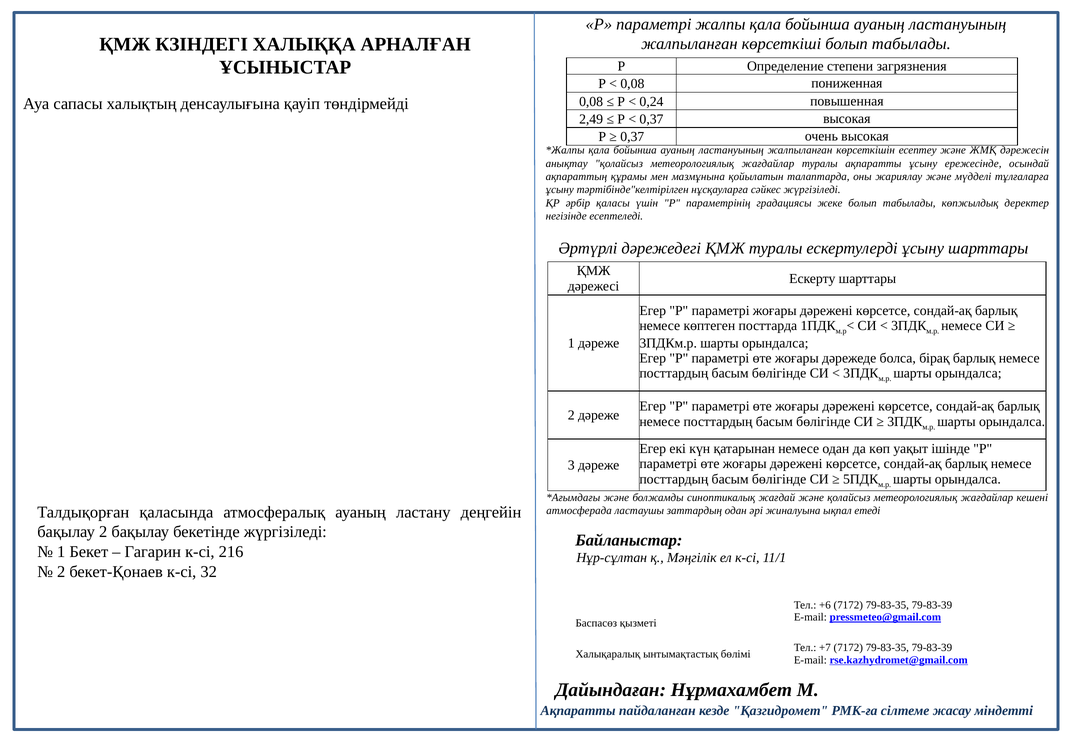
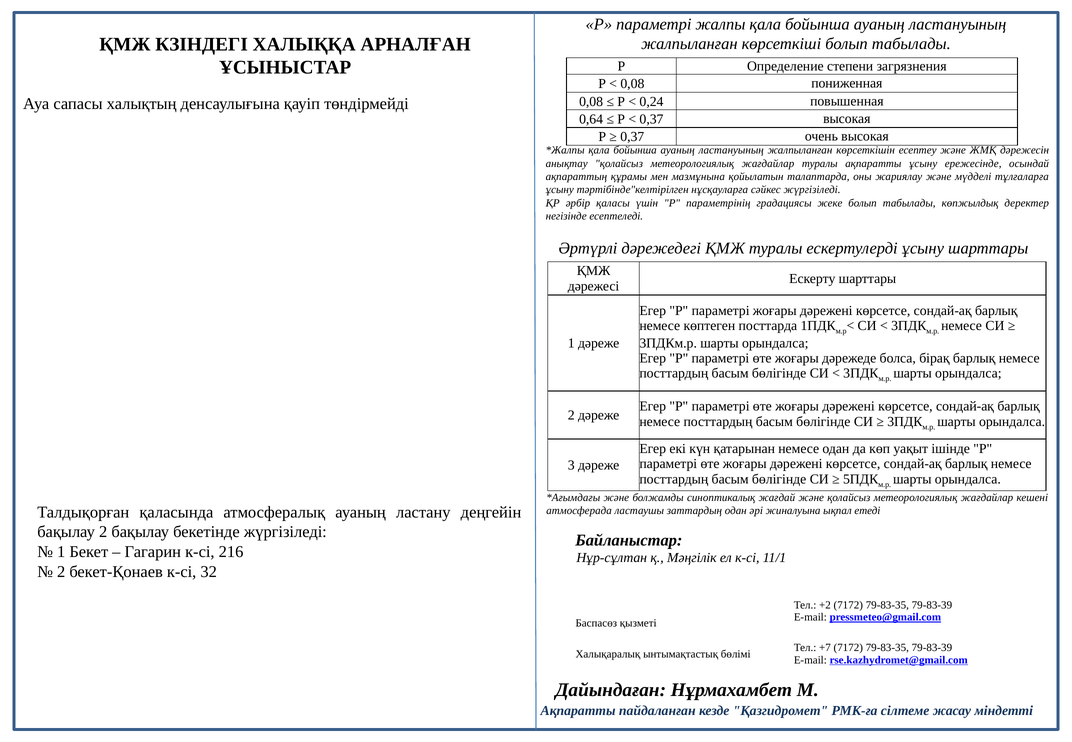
2,49: 2,49 -> 0,64 (591, 119)
+6: +6 -> +2 (825, 605)
